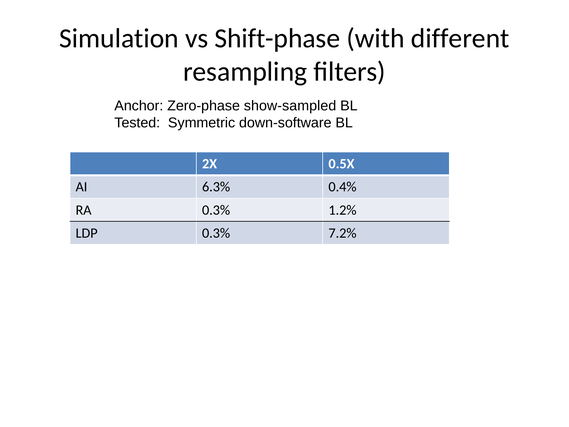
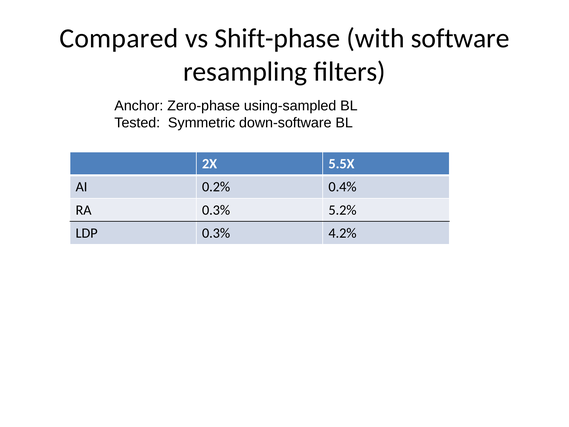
Simulation: Simulation -> Compared (119, 38)
different: different -> software (460, 38)
show-sampled: show-sampled -> using-sampled (290, 106)
0.5X: 0.5X -> 5.5X (341, 164)
6.3%: 6.3% -> 0.2% (216, 187)
1.2%: 1.2% -> 5.2% (343, 210)
7.2%: 7.2% -> 4.2% (343, 233)
